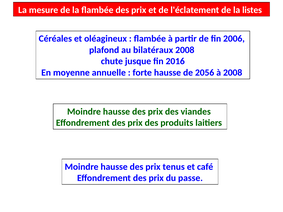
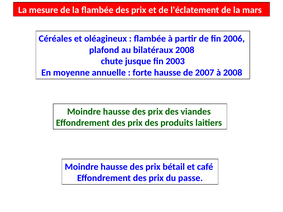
listes: listes -> mars (252, 10)
2016: 2016 -> 2003 (175, 61)
2056: 2056 -> 2007 (205, 73)
tenus: tenus -> bétail (174, 167)
